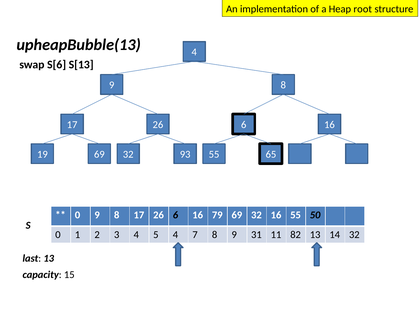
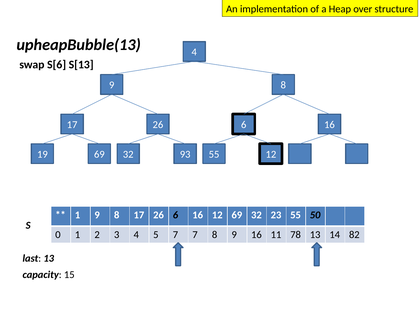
root: root -> over (363, 9)
55 65: 65 -> 12 (271, 155)
0: 0 -> 1 (78, 215)
16 79: 79 -> 12 (217, 215)
32 16: 16 -> 23 (276, 215)
5 4: 4 -> 7 (175, 235)
9 31: 31 -> 16 (256, 235)
82: 82 -> 78 (296, 235)
14 32: 32 -> 82 (354, 235)
